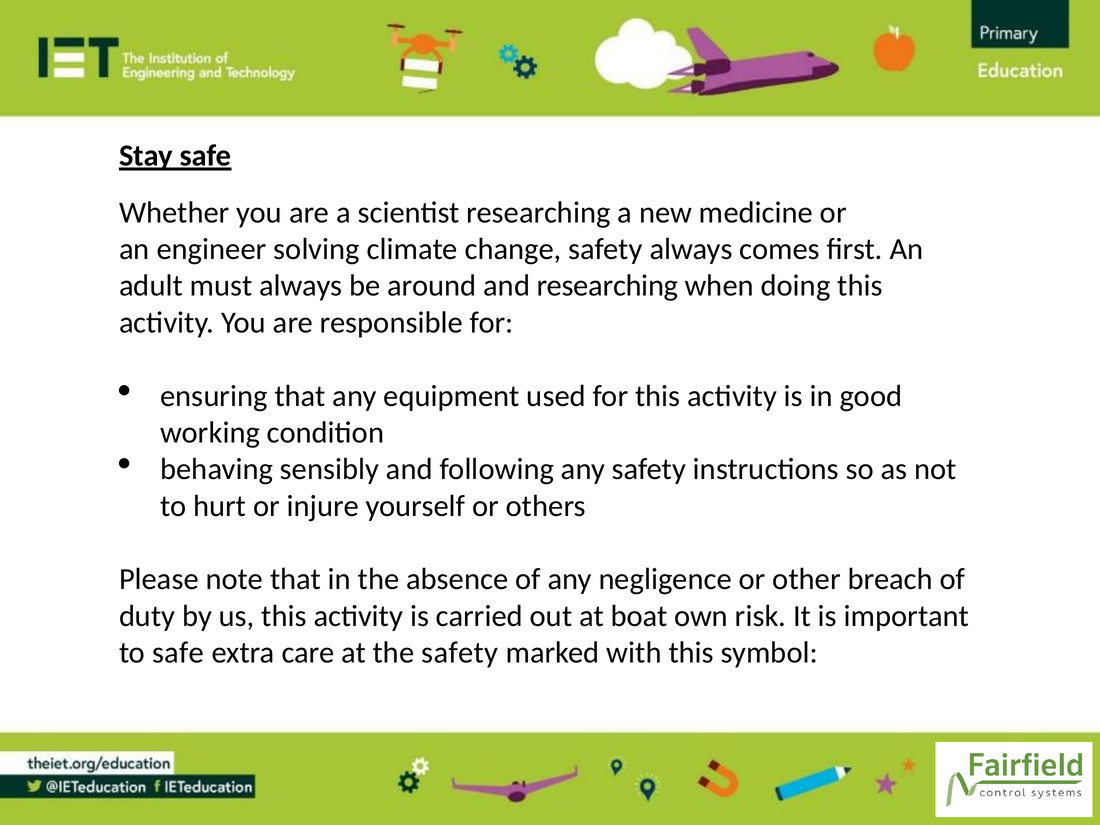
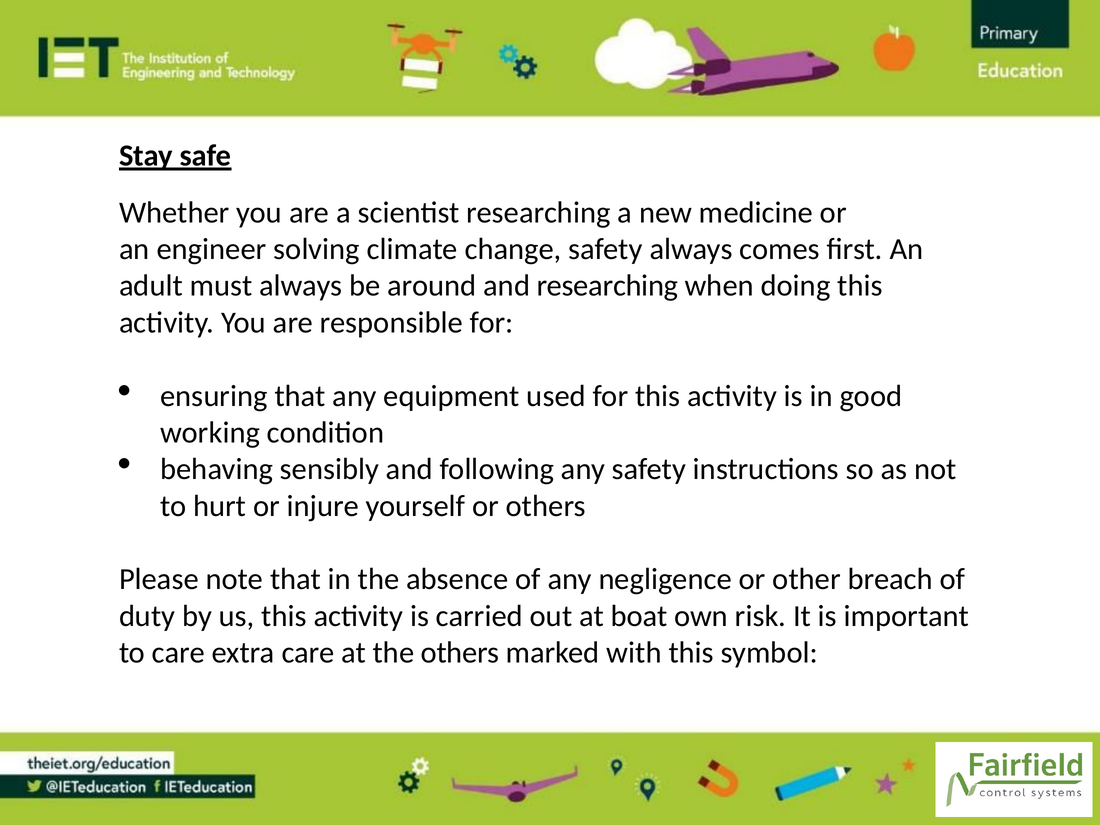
to safe: safe -> care (178, 653)
the safety: safety -> others (460, 653)
